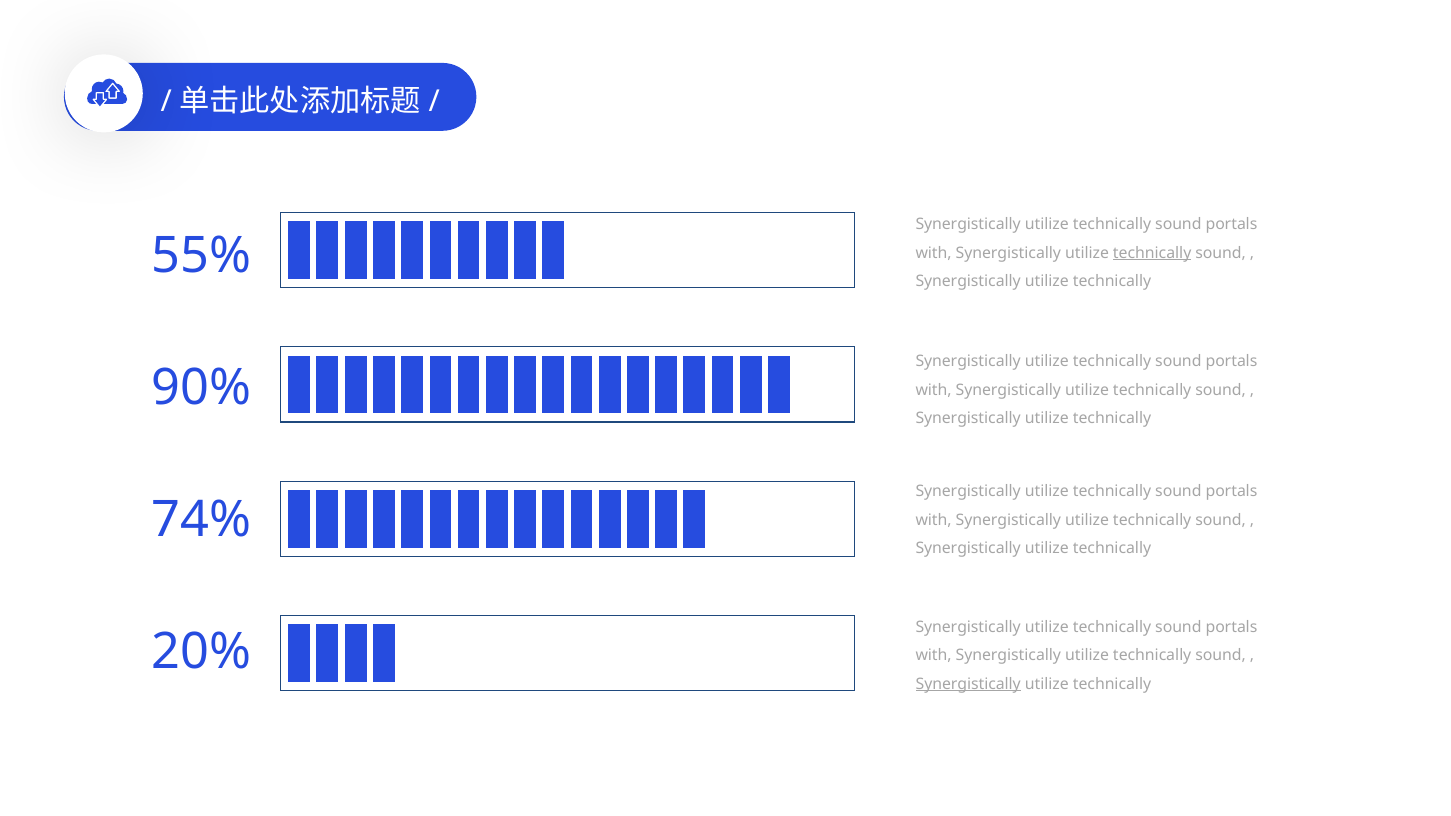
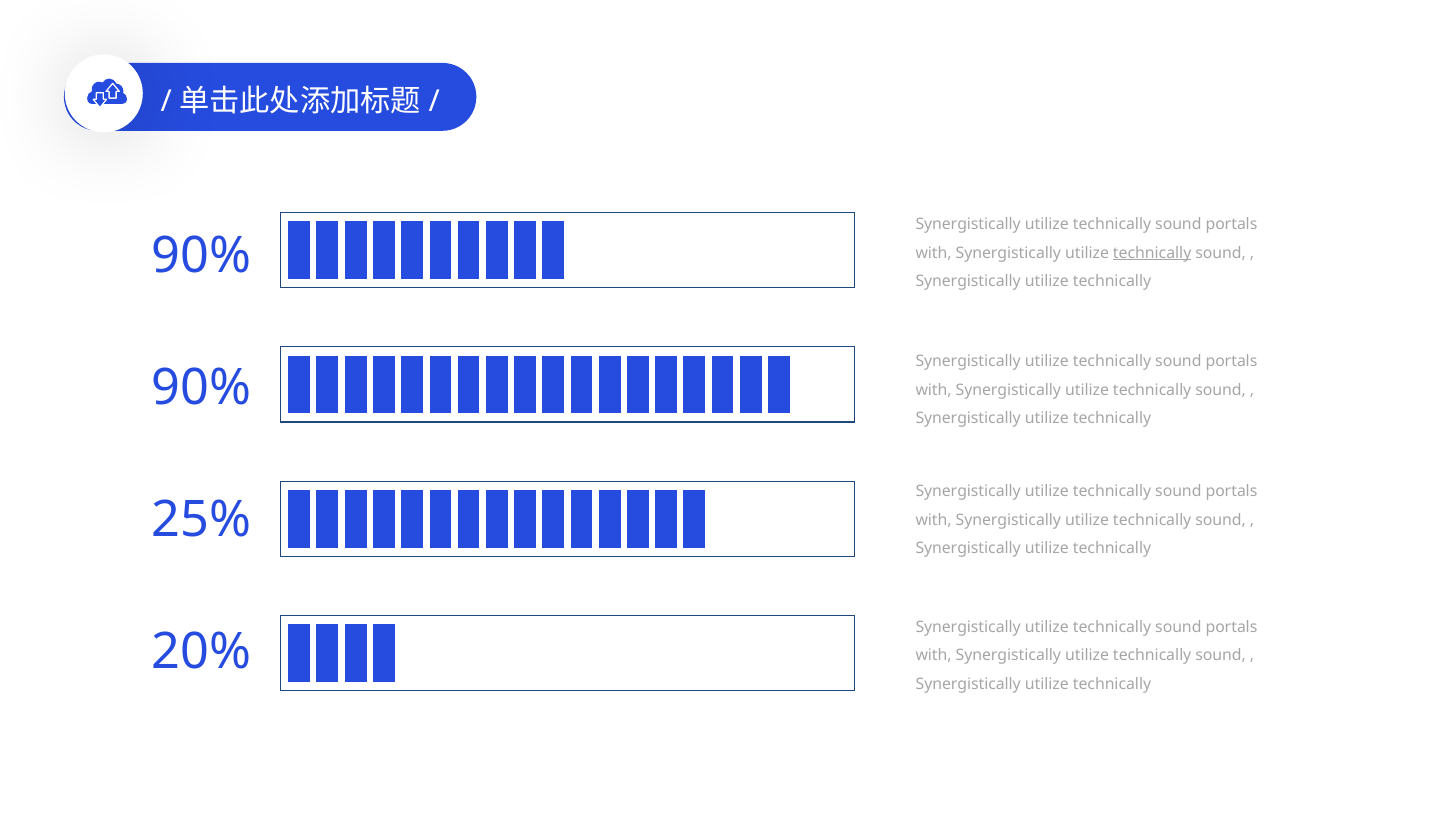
55%: 55% -> 90% (202, 256)
74%: 74% -> 25% (202, 520)
Synergistically underline: present -> none (968, 684)
